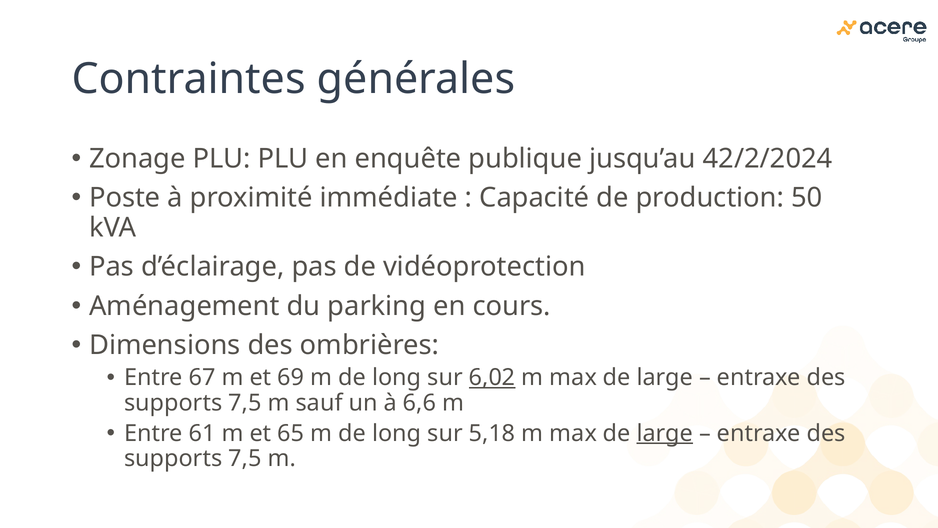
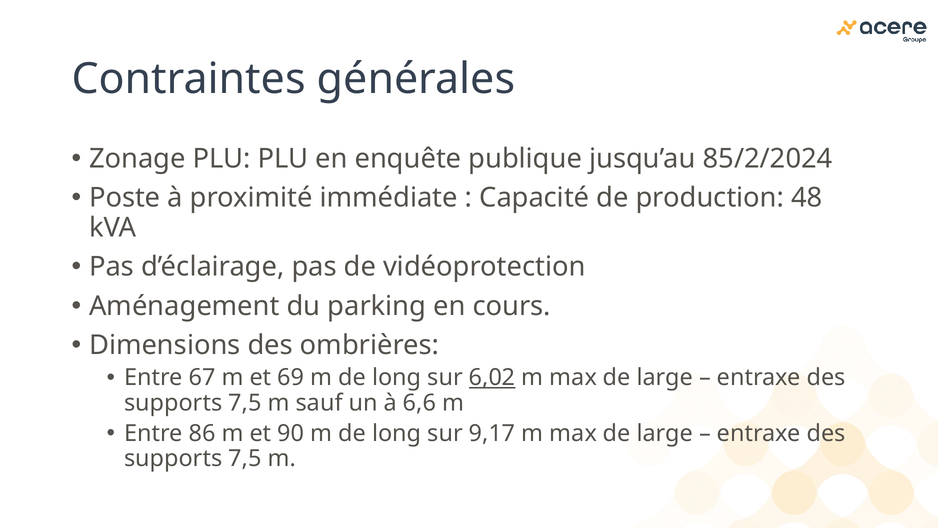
42/2/2024: 42/2/2024 -> 85/2/2024 (768, 159)
50: 50 -> 48 (807, 198)
61: 61 -> 86 (202, 433)
65: 65 -> 90 (291, 433)
5,18: 5,18 -> 9,17 (492, 433)
large underline: present -> none (665, 433)
